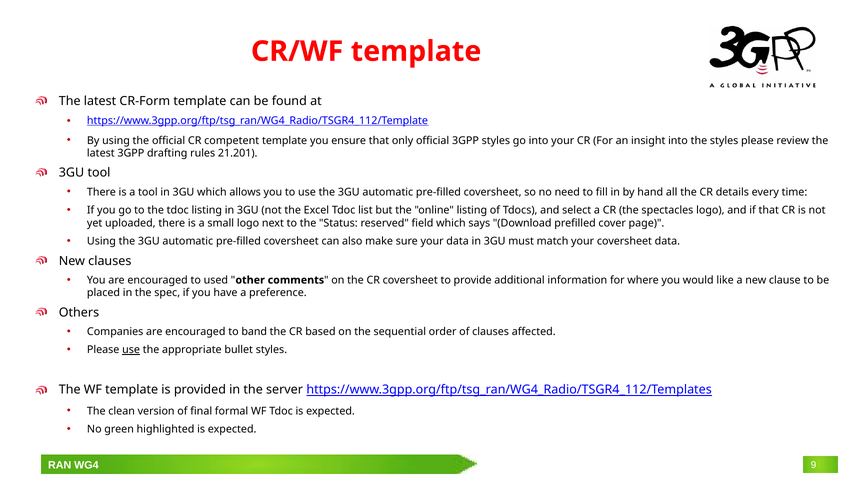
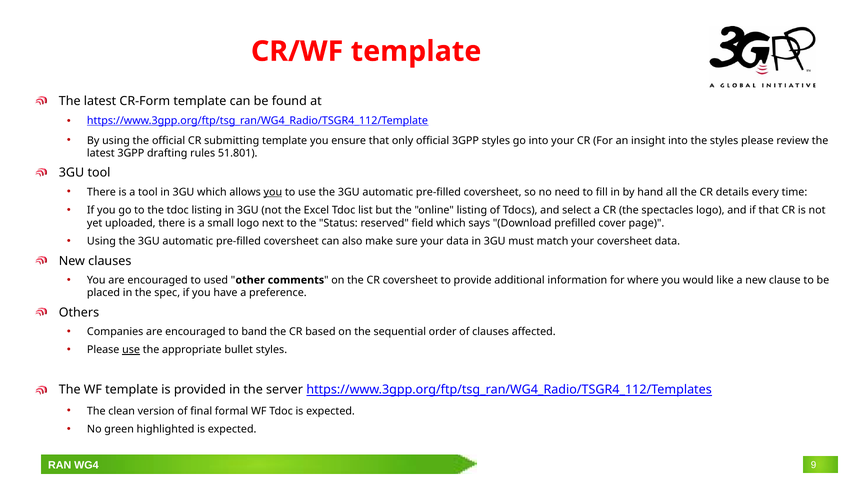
competent: competent -> submitting (232, 140)
21.201: 21.201 -> 51.801 (238, 153)
you underline: none -> present (273, 192)
